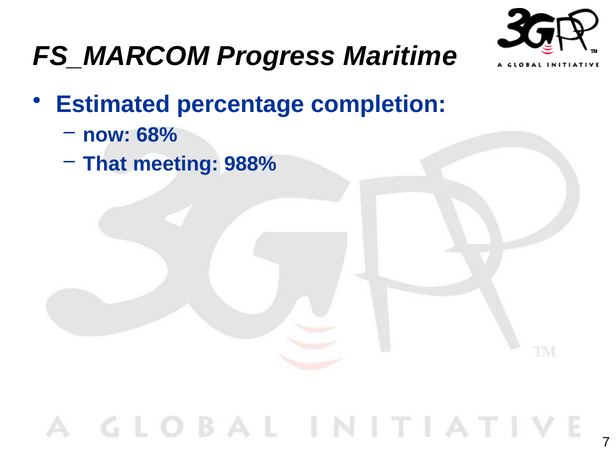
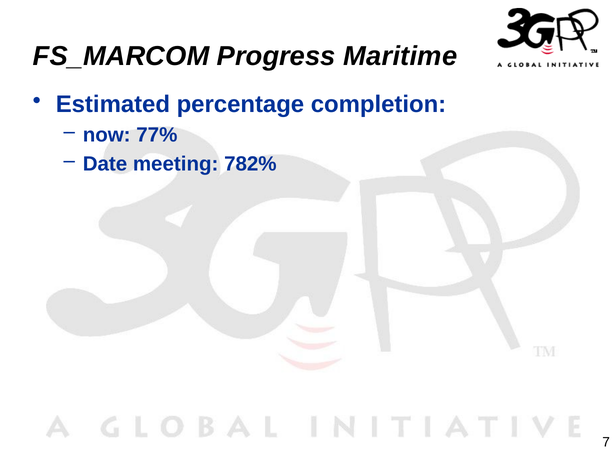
68%: 68% -> 77% (157, 135)
That: That -> Date (105, 164)
988%: 988% -> 782% (250, 164)
